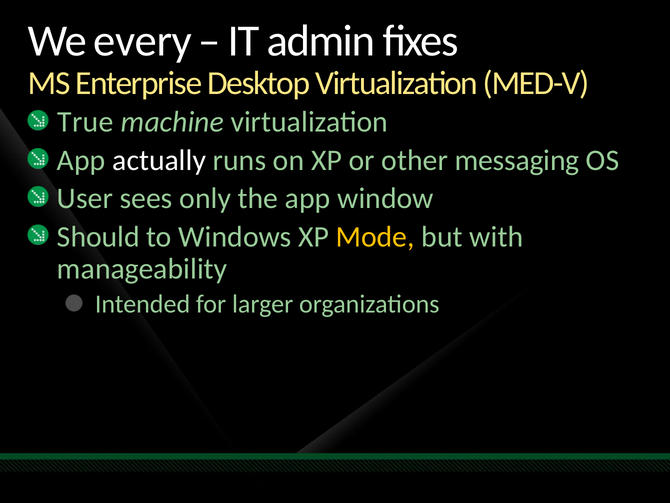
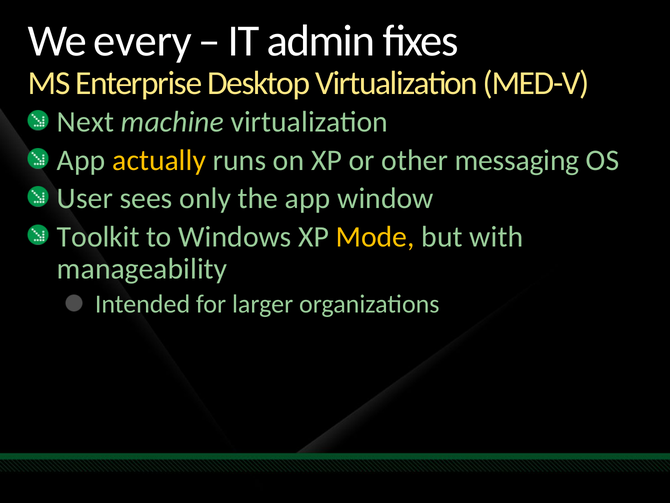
True: True -> Next (86, 122)
actually colour: white -> yellow (159, 160)
Should: Should -> Toolkit (98, 236)
